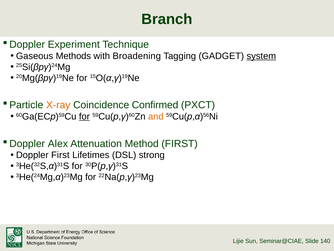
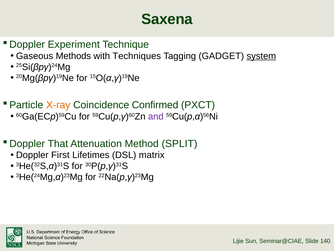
Branch: Branch -> Saxena (167, 19)
Broadening: Broadening -> Techniques (137, 56)
for underline: present -> none (84, 116)
and colour: orange -> purple (156, 116)
Alex: Alex -> That (58, 143)
Method FIRST: FIRST -> SPLIT (180, 143)
strong: strong -> matrix (152, 155)
